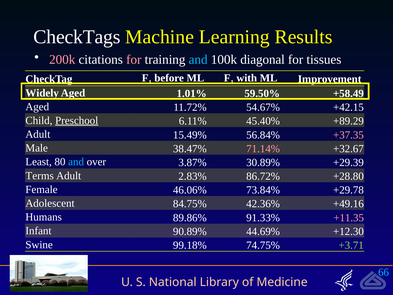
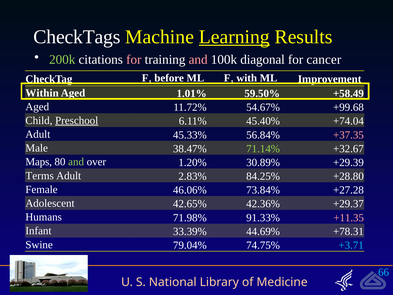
Learning underline: none -> present (234, 37)
200k colour: pink -> light green (62, 59)
and colour: light blue -> pink (198, 59)
tissues: tissues -> cancer (324, 59)
Widely: Widely -> Within (42, 93)
+42.15: +42.15 -> +99.68 (348, 107)
+89.29: +89.29 -> +74.04 (348, 121)
15.49%: 15.49% -> 45.33% (190, 135)
71.14% colour: pink -> light green (263, 149)
Least: Least -> Maps (39, 162)
and colour: light blue -> light green (76, 162)
3.87%: 3.87% -> 1.20% (193, 162)
86.72%: 86.72% -> 84.25% (263, 176)
+29.78: +29.78 -> +27.28 (348, 190)
84.75%: 84.75% -> 42.65% (190, 204)
+49.16: +49.16 -> +29.37 (348, 204)
89.86%: 89.86% -> 71.98% (190, 217)
90.89%: 90.89% -> 33.39% (190, 231)
+12.30: +12.30 -> +78.31 (348, 231)
99.18%: 99.18% -> 79.04% (190, 245)
+3.71 colour: light green -> light blue (351, 245)
